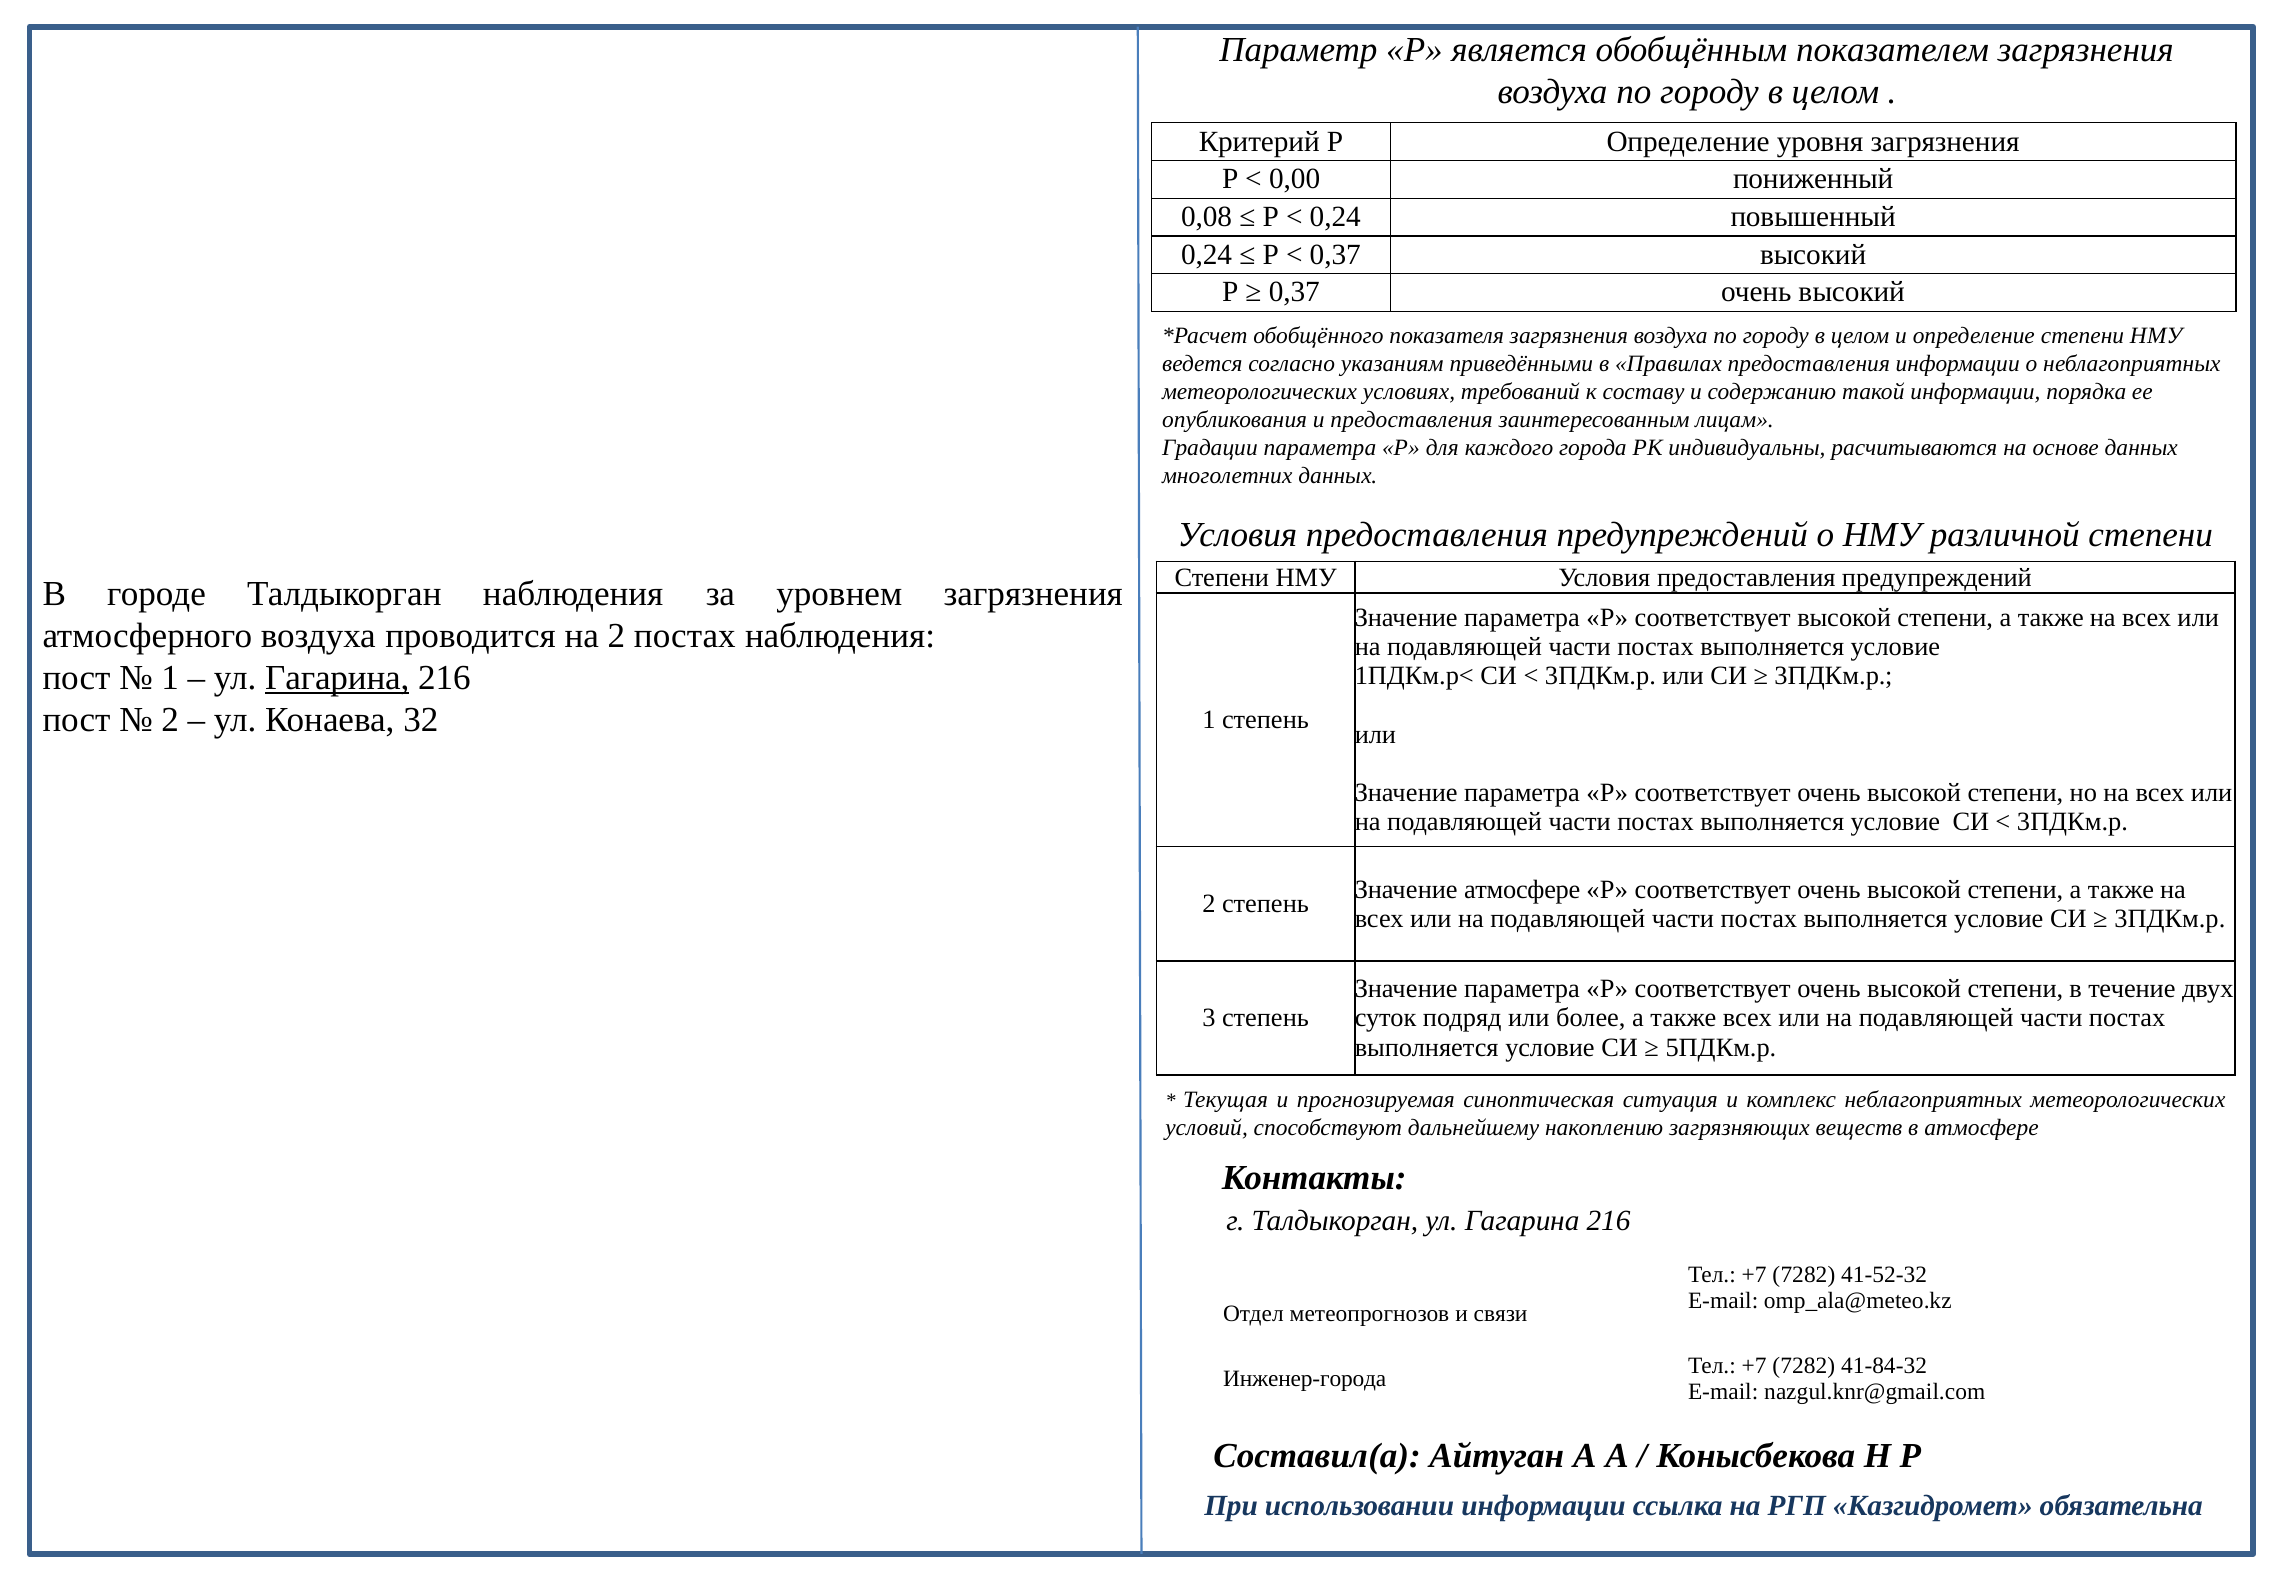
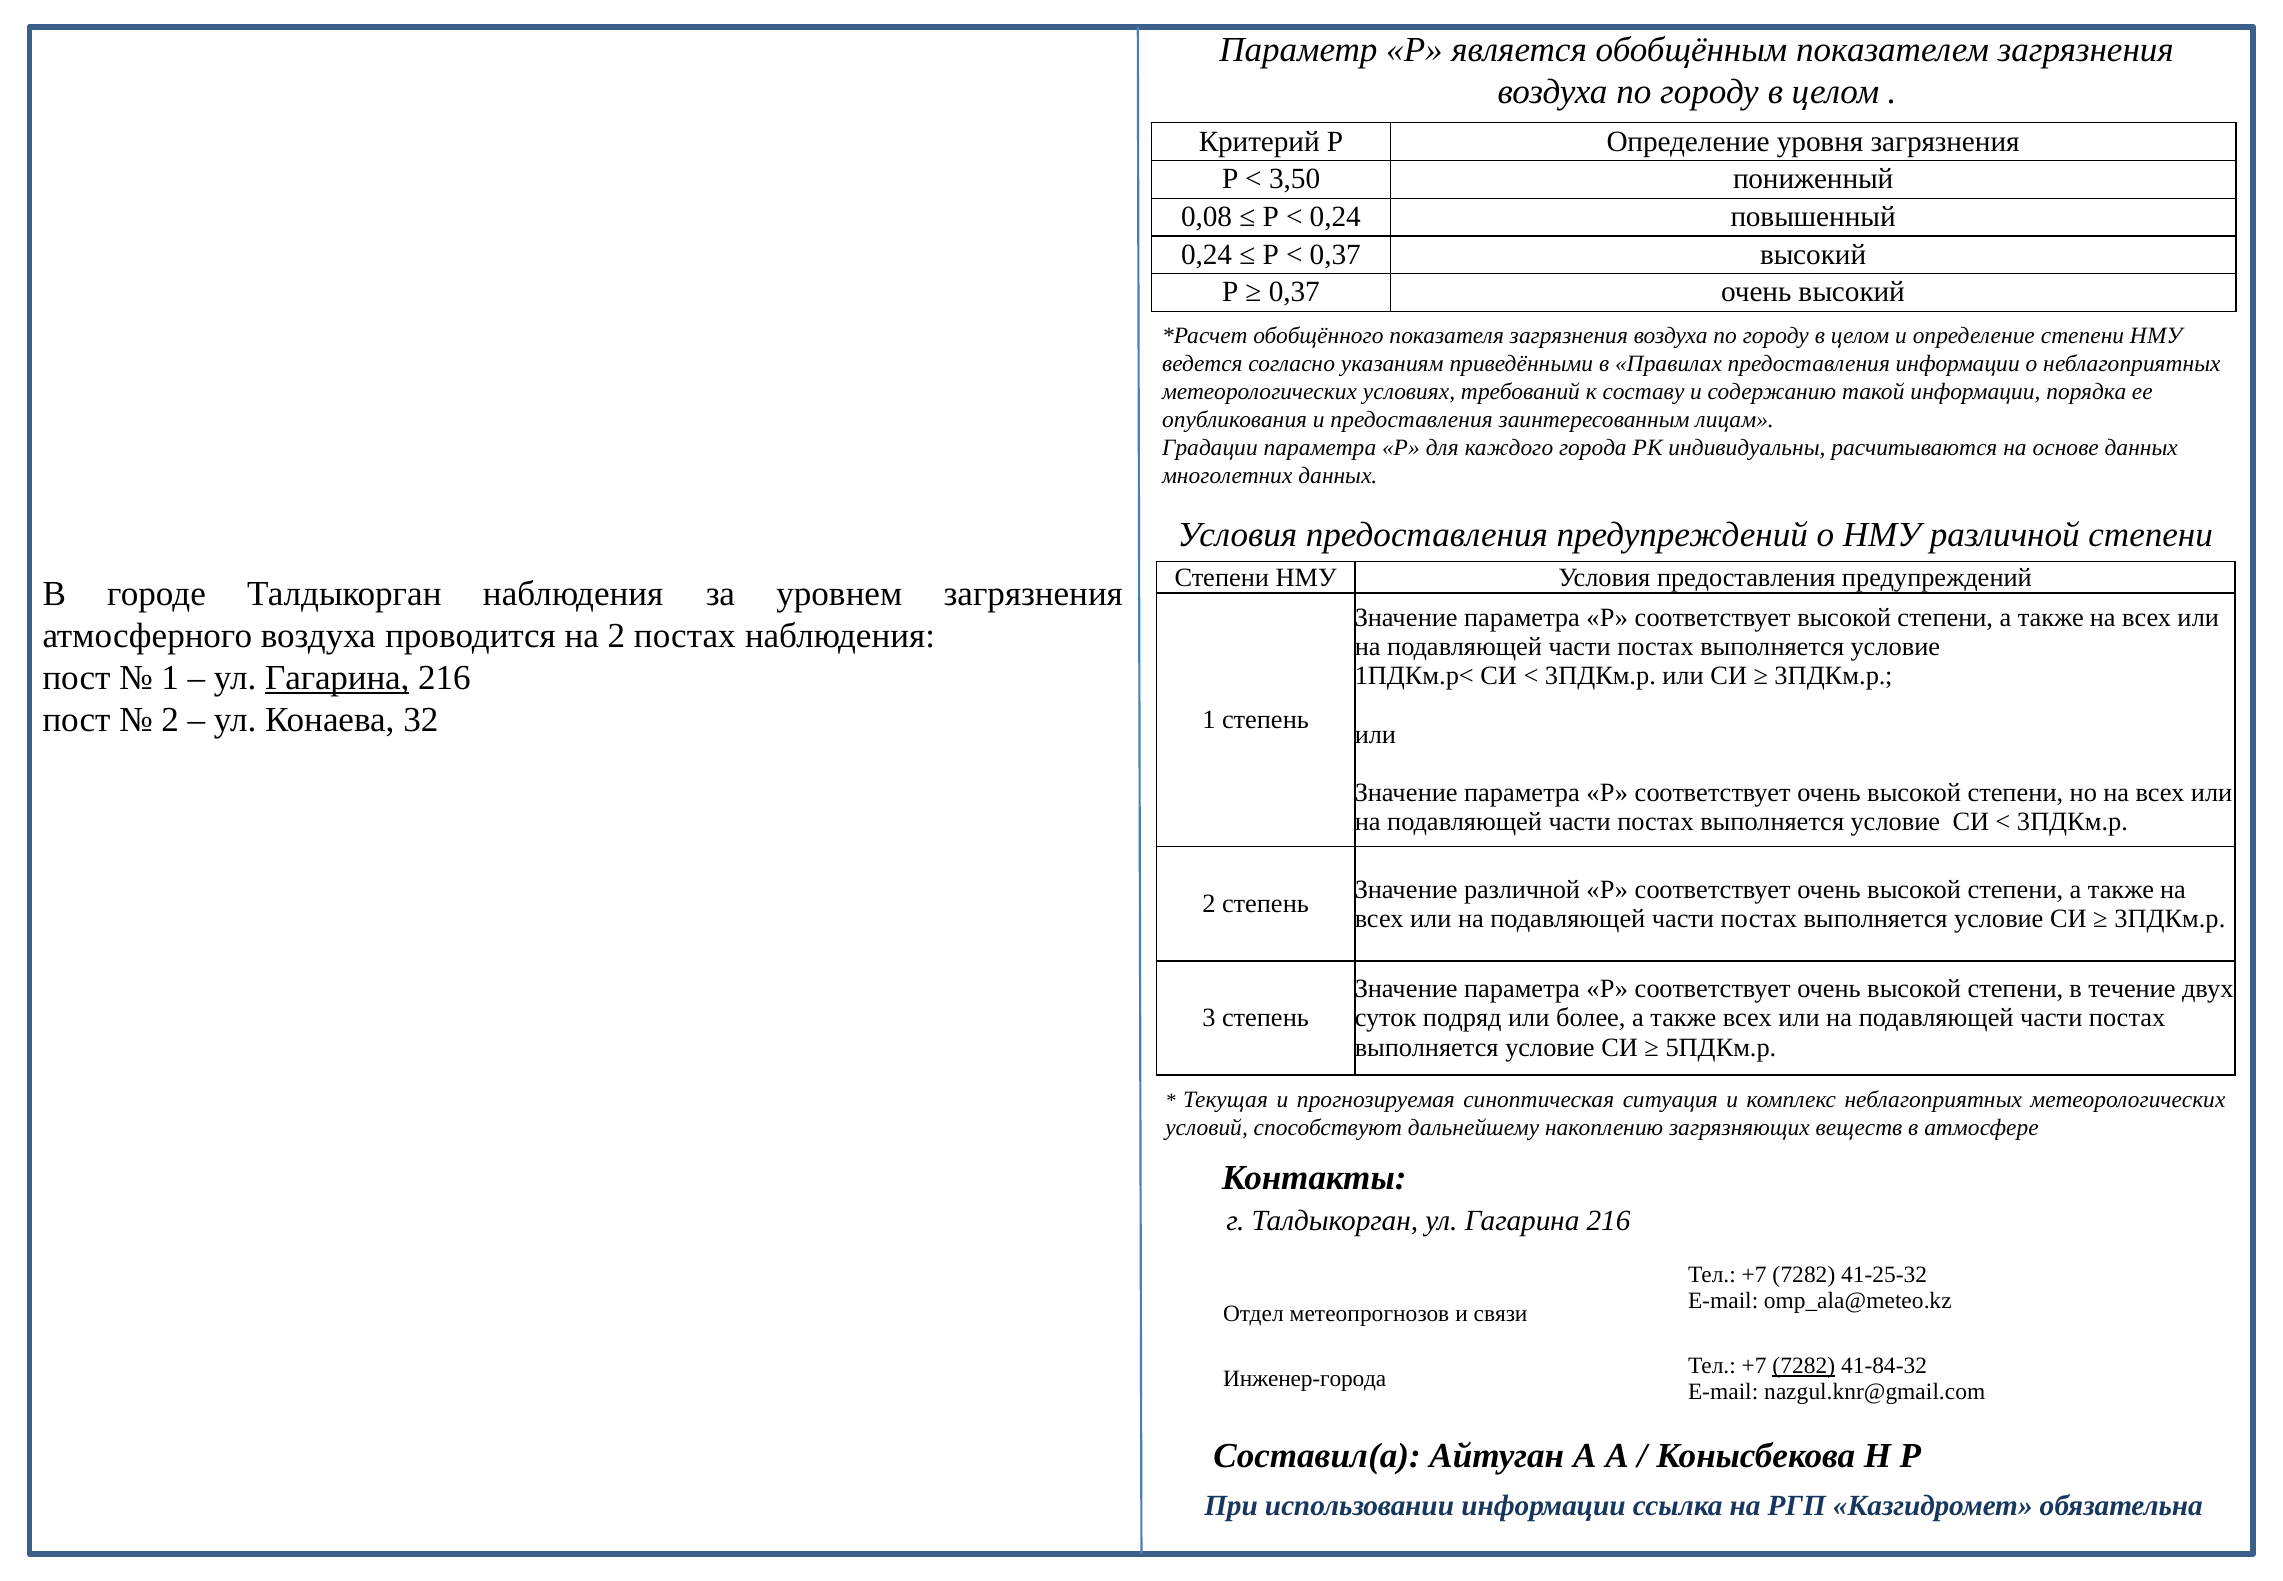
0,00: 0,00 -> 3,50 (1295, 179)
Значение атмосфере: атмосфере -> различной (1522, 889)
41-52-32: 41-52-32 -> 41-25-32 (1884, 1274)
7282 underline: none -> present (1804, 1365)
